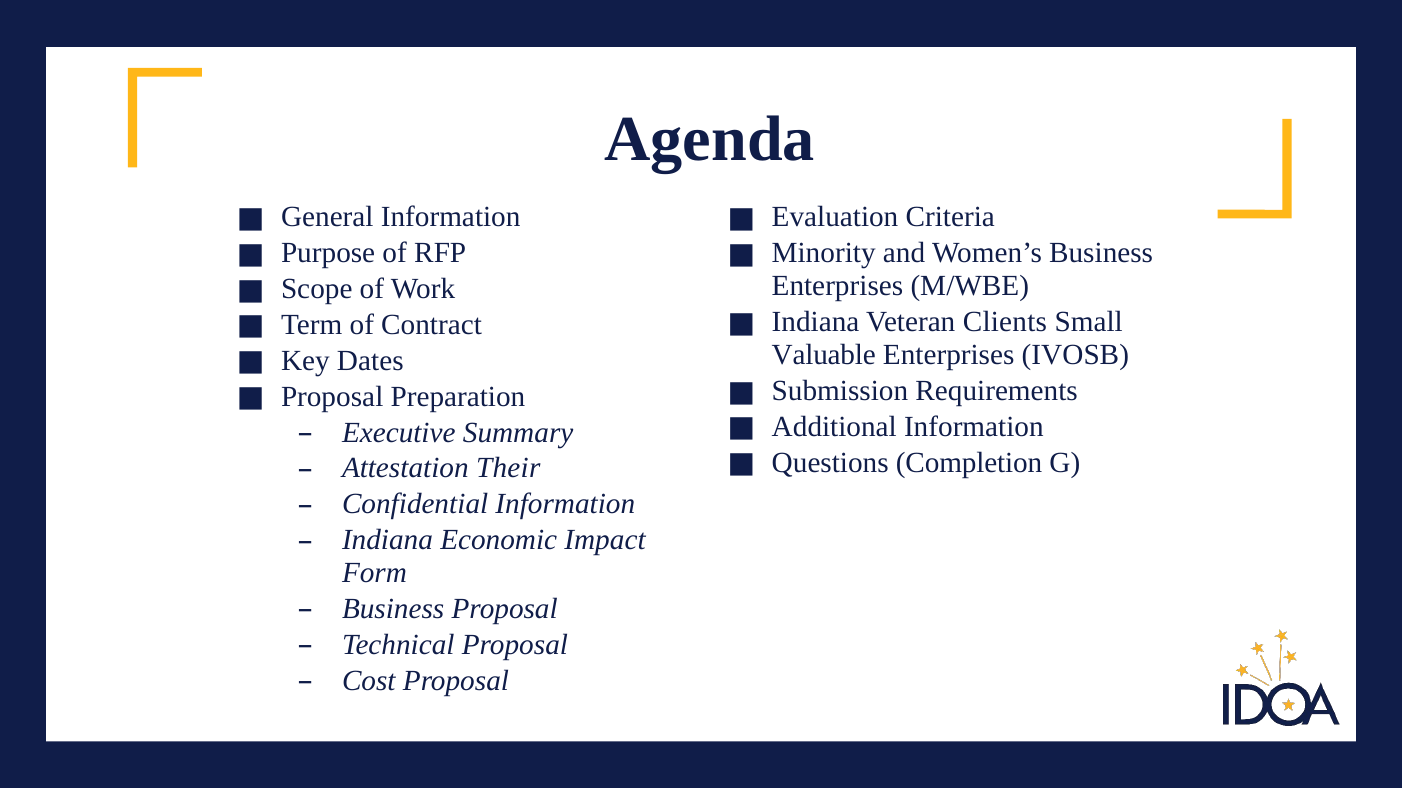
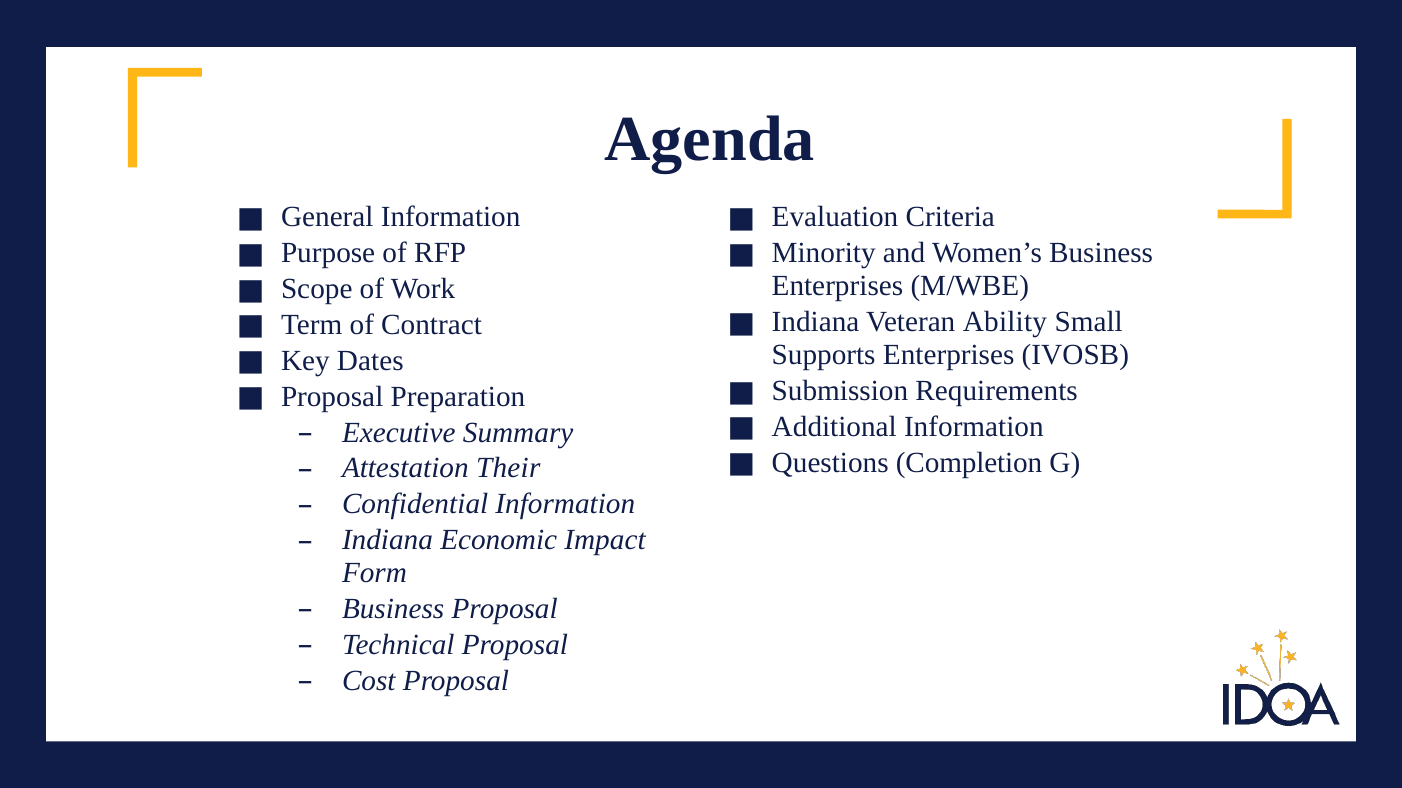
Clients: Clients -> Ability (1005, 322)
Valuable: Valuable -> Supports (824, 355)
